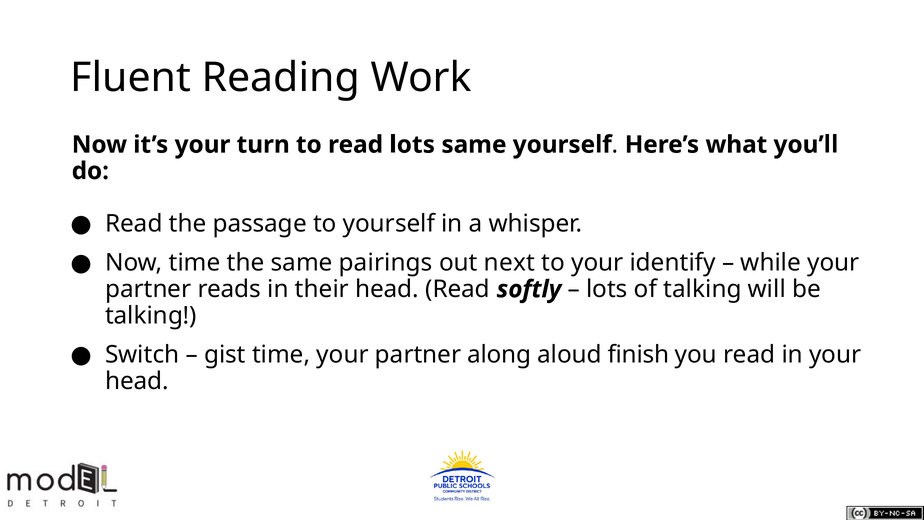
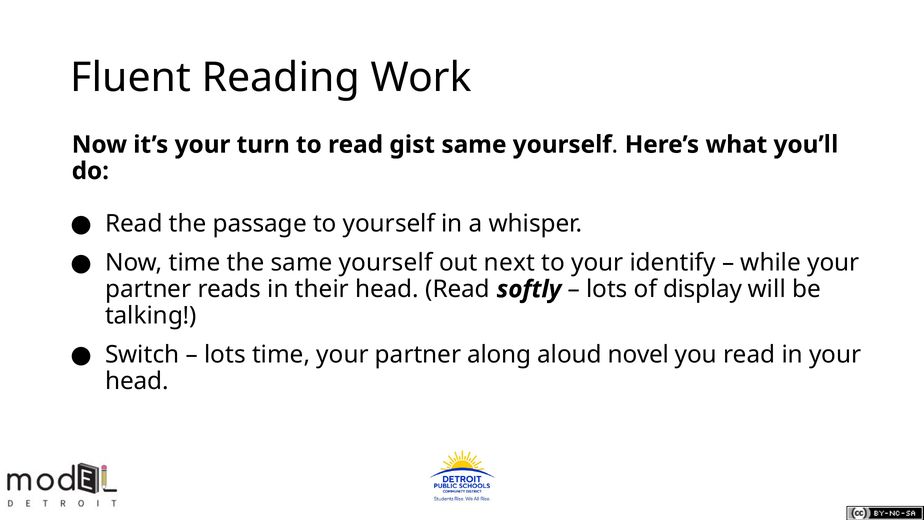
read lots: lots -> gist (412, 145)
the same pairings: pairings -> yourself (386, 263)
of talking: talking -> display (703, 289)
gist: gist -> lots (225, 355)
finish: finish -> novel (639, 355)
